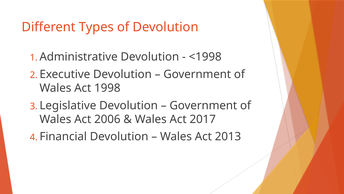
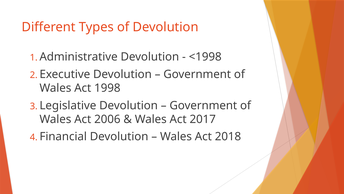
2013: 2013 -> 2018 (228, 136)
